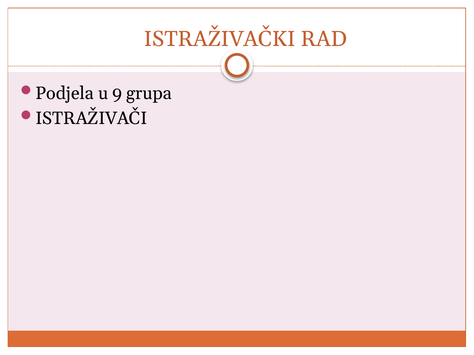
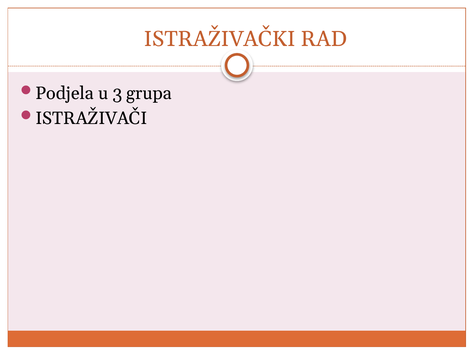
9: 9 -> 3 (117, 93)
